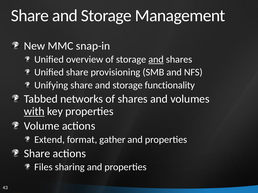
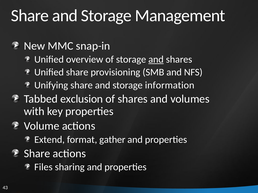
functionality: functionality -> information (170, 85)
networks: networks -> exclusion (82, 99)
with underline: present -> none (34, 112)
